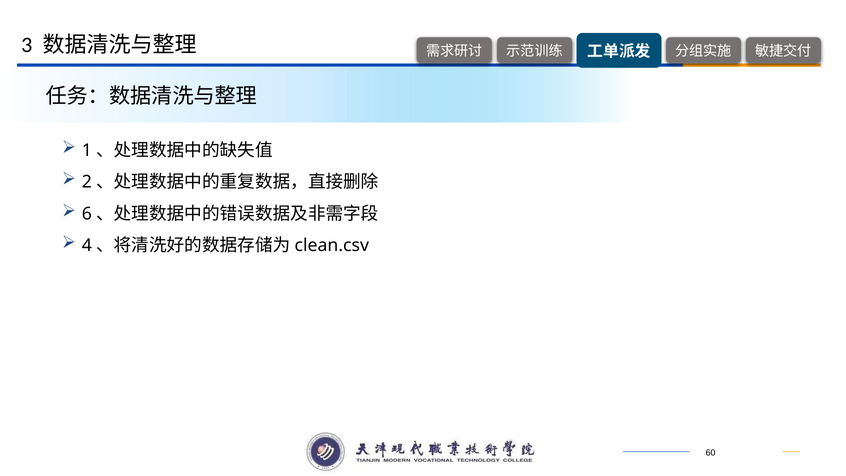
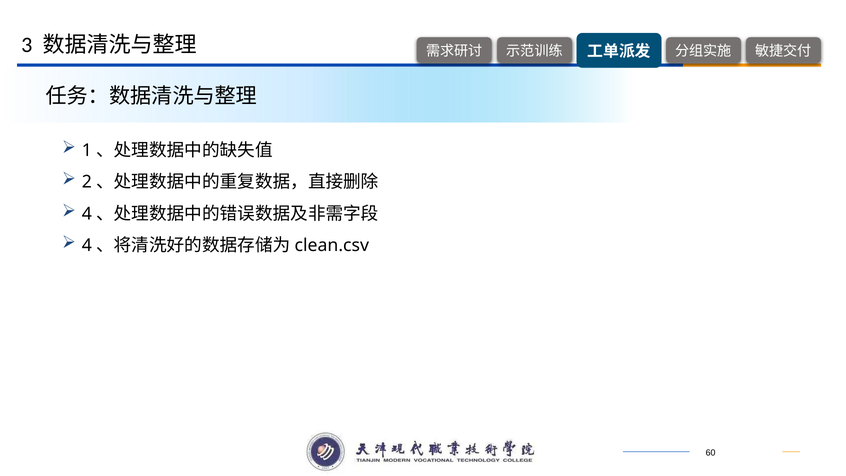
6: 6 -> 4 (87, 214)
